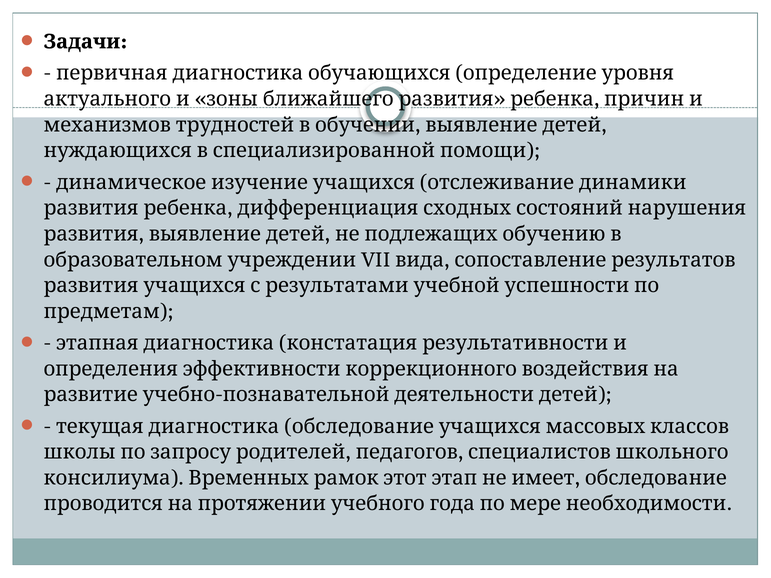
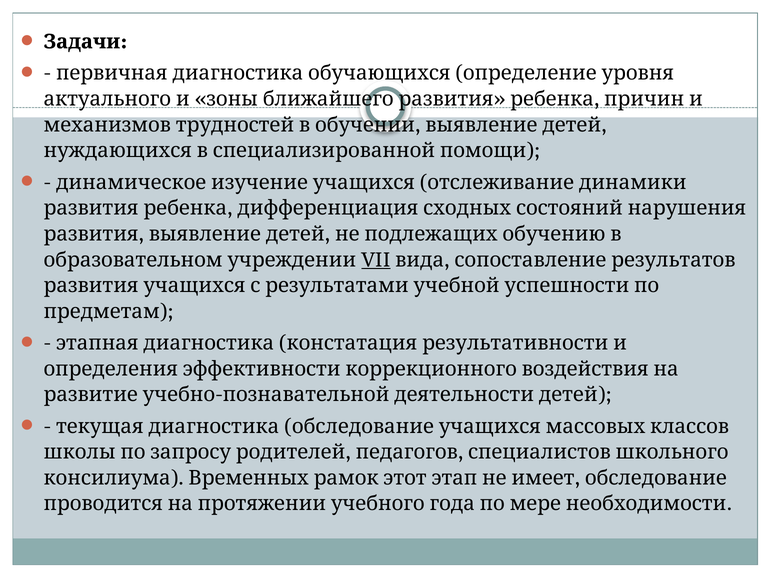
VII underline: none -> present (376, 260)
